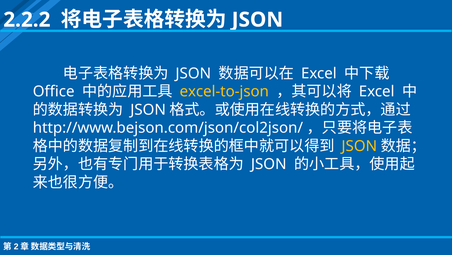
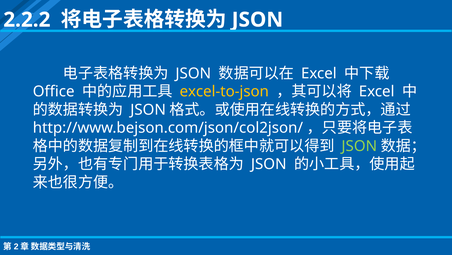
JSON colour: yellow -> light green (359, 146)
